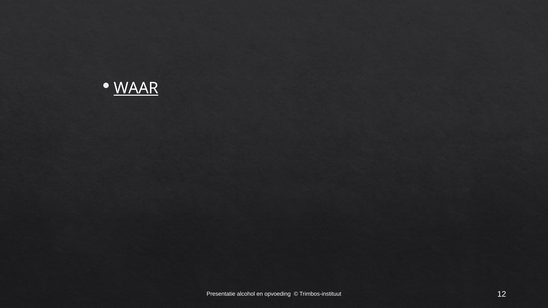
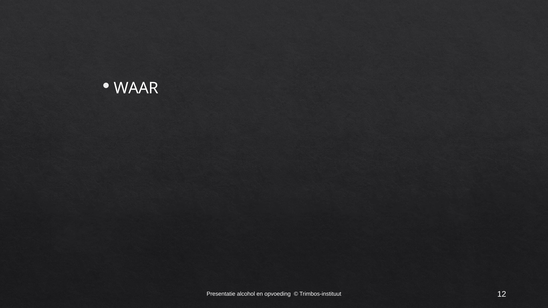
WAAR underline: present -> none (136, 88)
